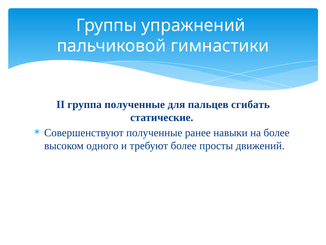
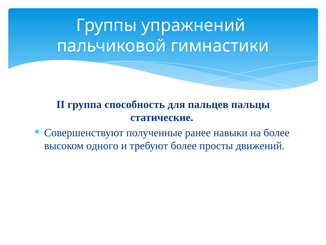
группа полученные: полученные -> способность (135, 104)
сгибать: сгибать -> пальцы (251, 104)
